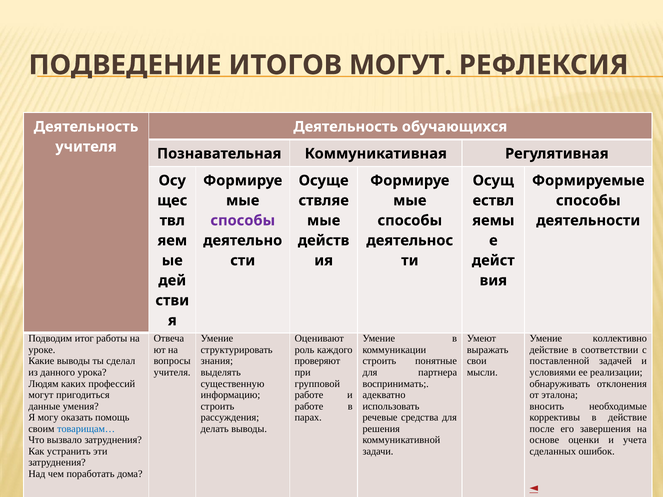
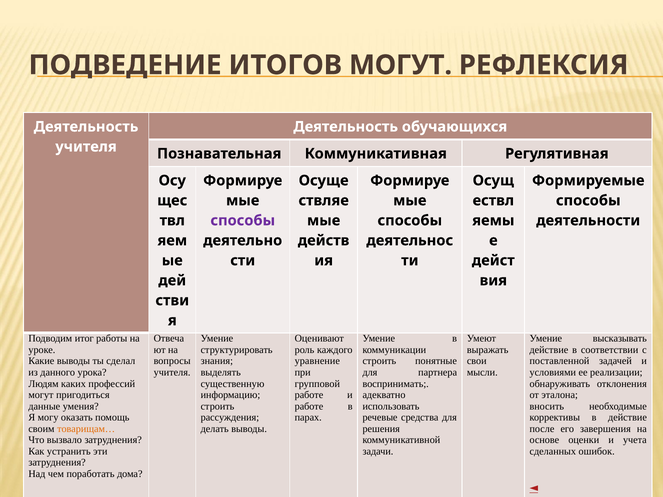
коллективно: коллективно -> высказывать (620, 339)
проверяют: проверяют -> уравнение (317, 361)
товарищам… colour: blue -> orange (86, 429)
